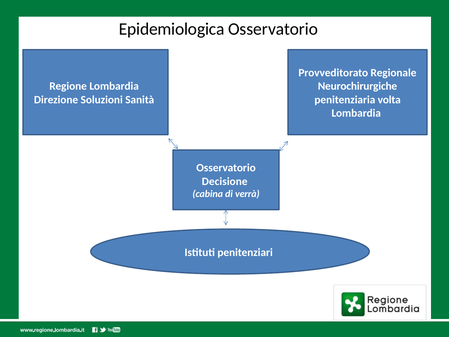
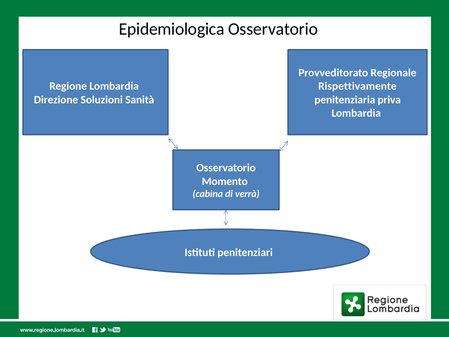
Neurochirurgiche: Neurochirurgiche -> Rispettivamente (357, 86)
volta: volta -> priva (389, 100)
Decisione: Decisione -> Momento (225, 181)
